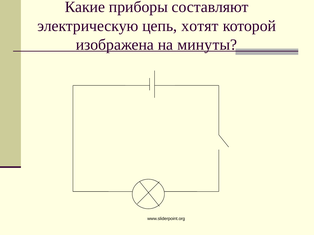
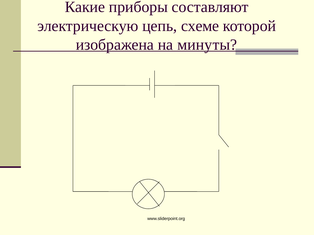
хотят: хотят -> схеме (200, 26)
